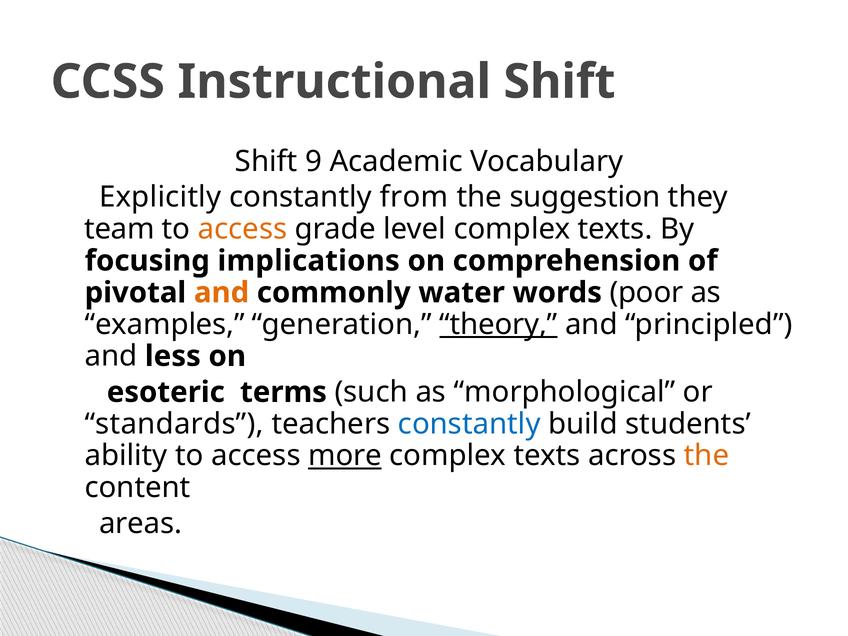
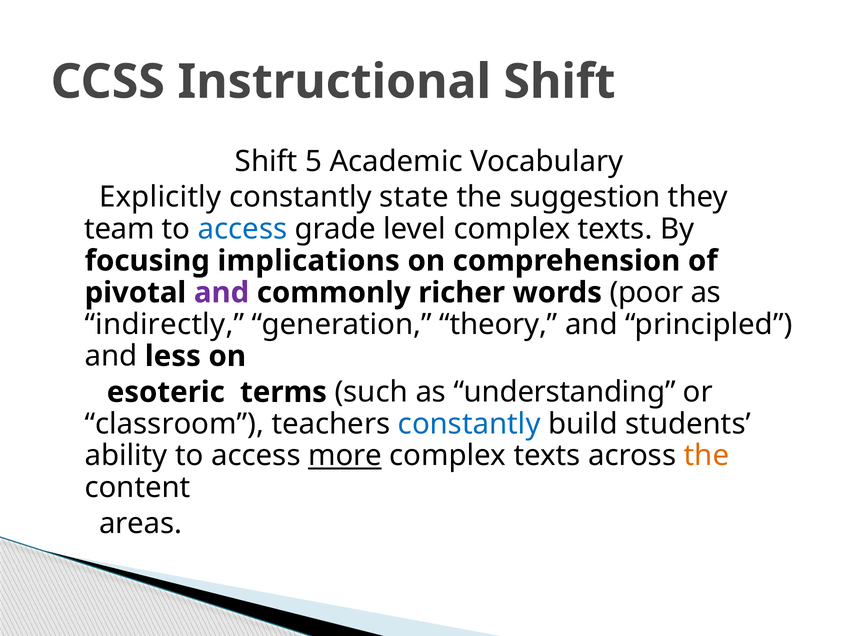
9: 9 -> 5 (314, 161)
from: from -> state (414, 197)
access colour: orange -> blue (243, 229)
and colour: orange -> purple (222, 293)
water: water -> richer (462, 293)
examples: examples -> indirectly (164, 324)
theory underline: present -> none (498, 324)
morphological: morphological -> understanding (565, 392)
standards: standards -> classroom (174, 424)
